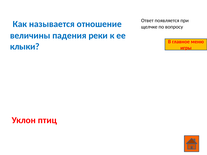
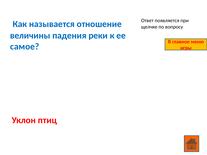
клыки: клыки -> самое (25, 47)
